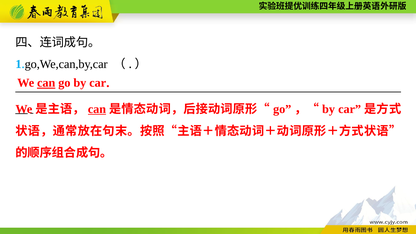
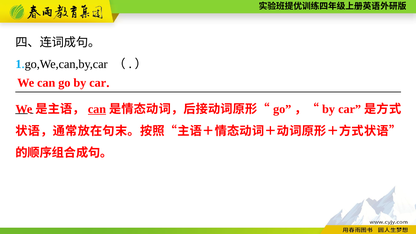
can underline: present -> none (46, 83)
